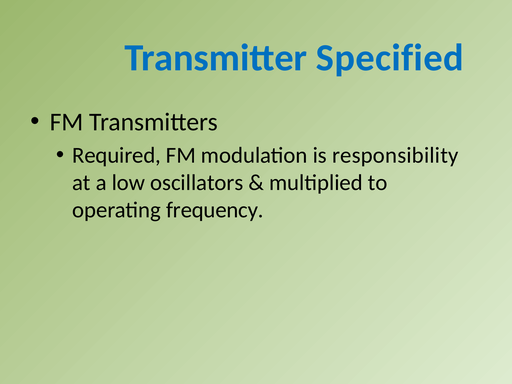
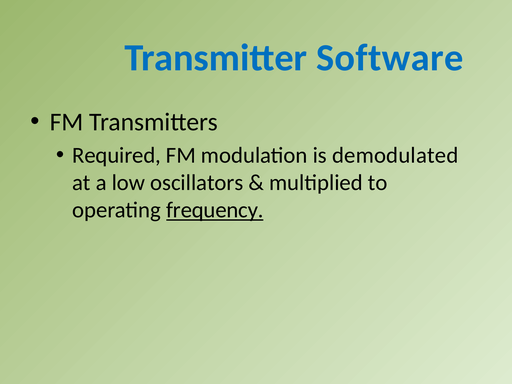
Specified: Specified -> Software (390, 58)
responsibility: responsibility -> demodulated (395, 155)
frequency underline: none -> present (215, 210)
